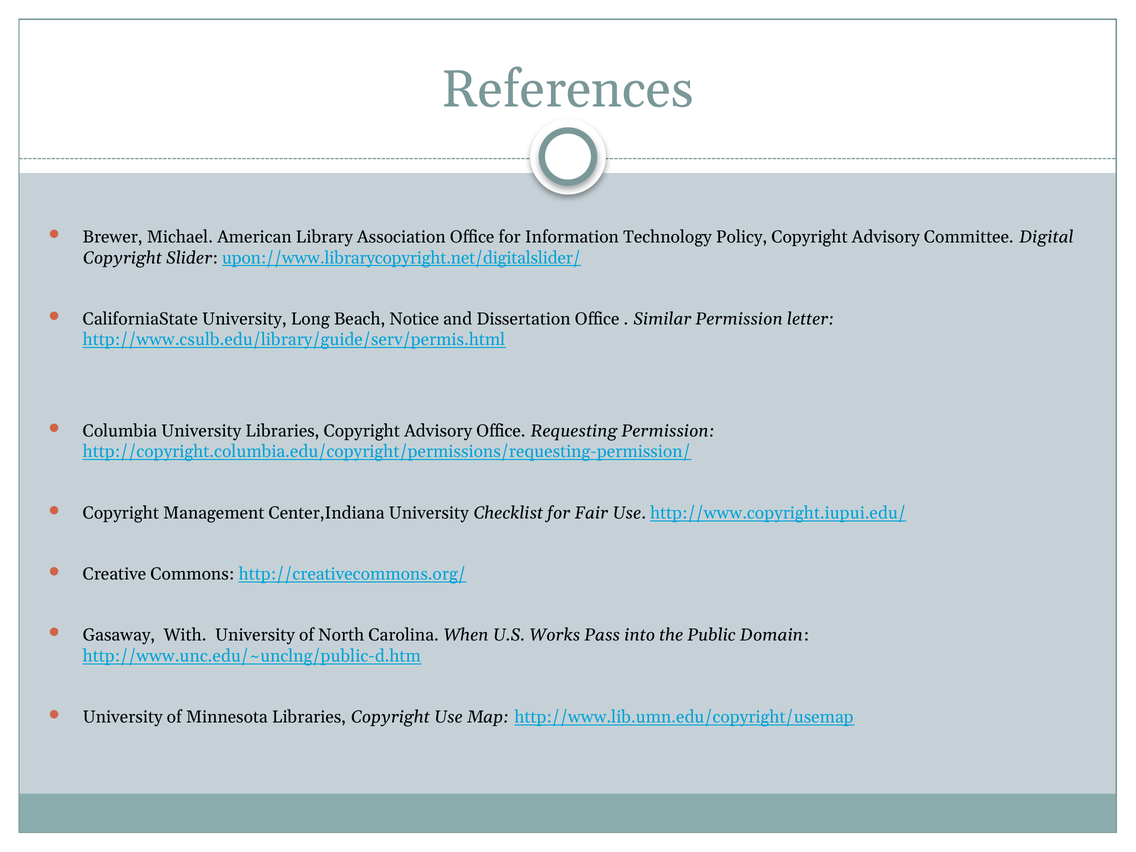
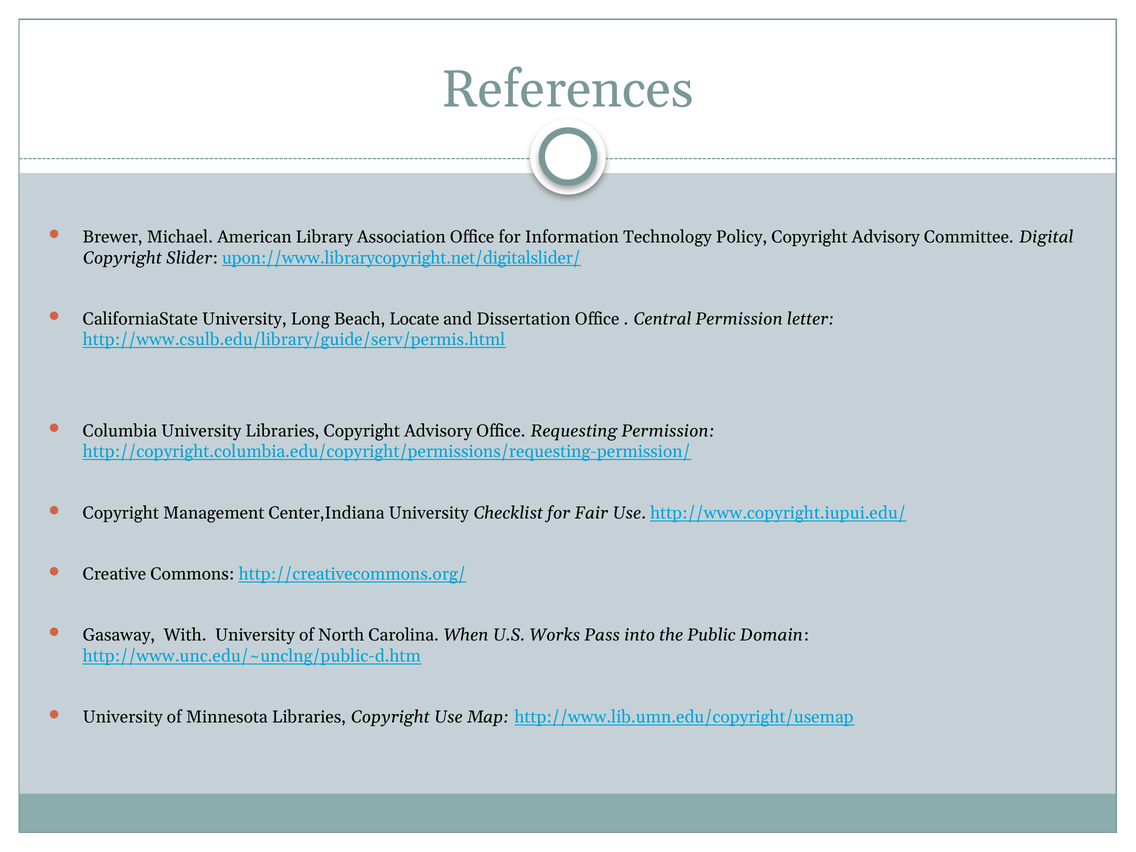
Notice: Notice -> Locate (414, 319)
Similar: Similar -> Central (662, 319)
